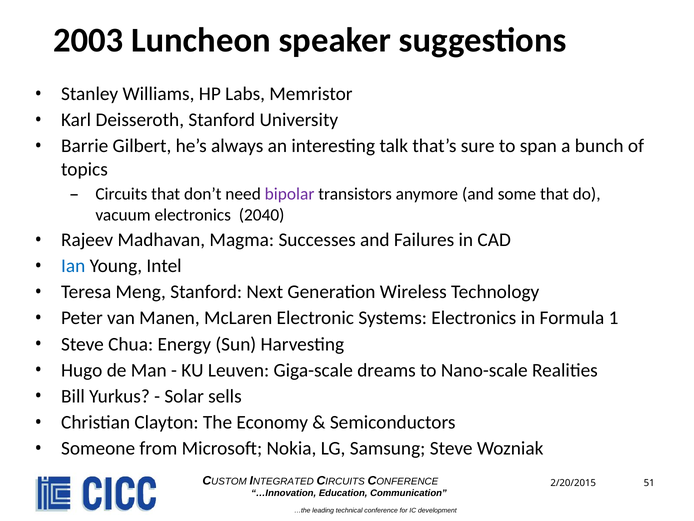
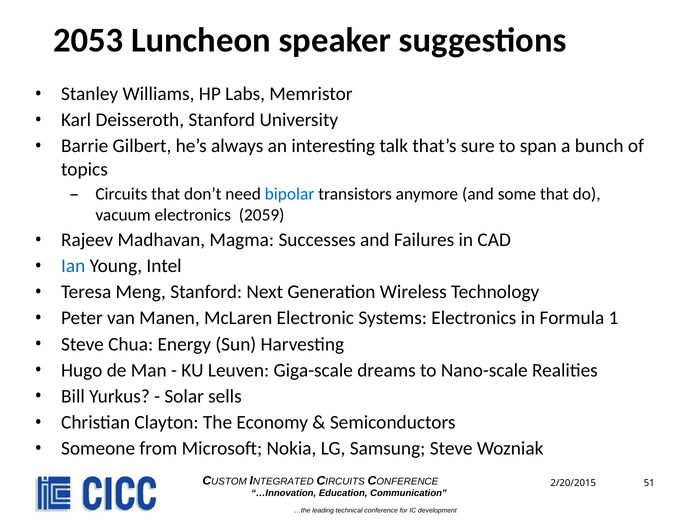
2003: 2003 -> 2053 (88, 40)
bipolar colour: purple -> blue (290, 194)
2040: 2040 -> 2059 (262, 215)
